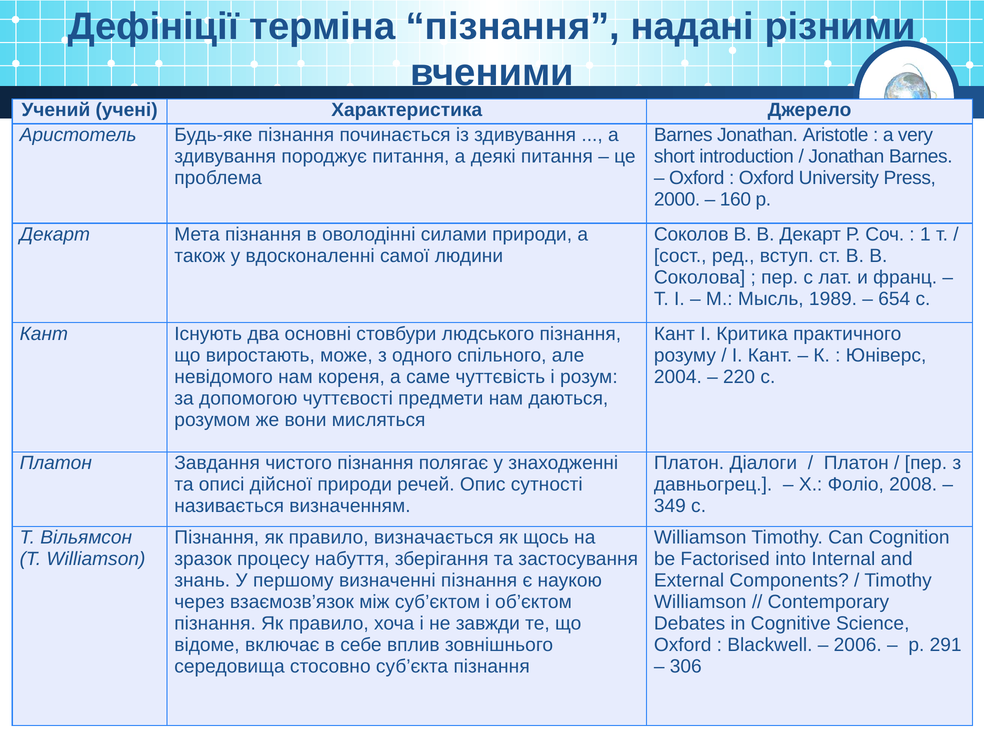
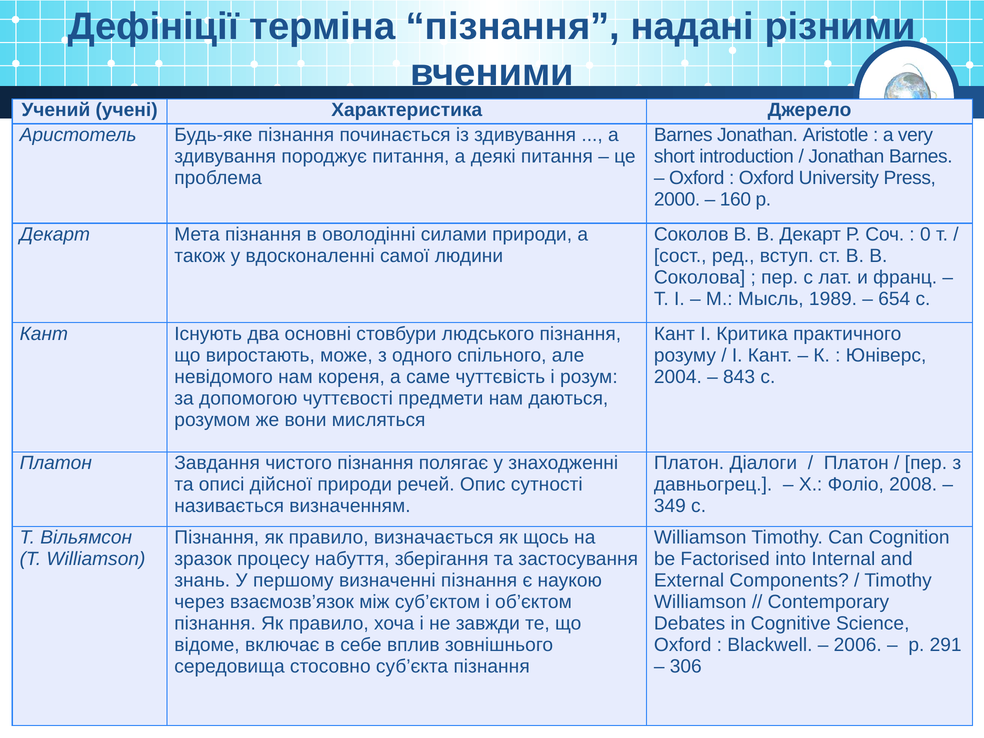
1: 1 -> 0 (925, 234)
220: 220 -> 843 (739, 377)
